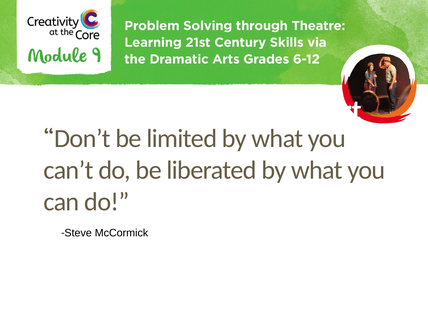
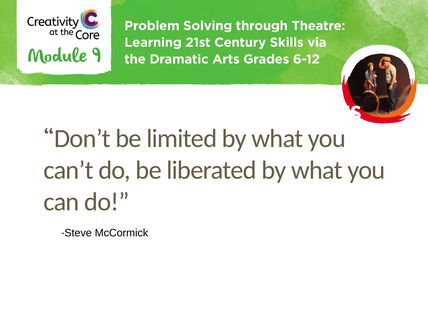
chart: chart -> ways (331, 110)
